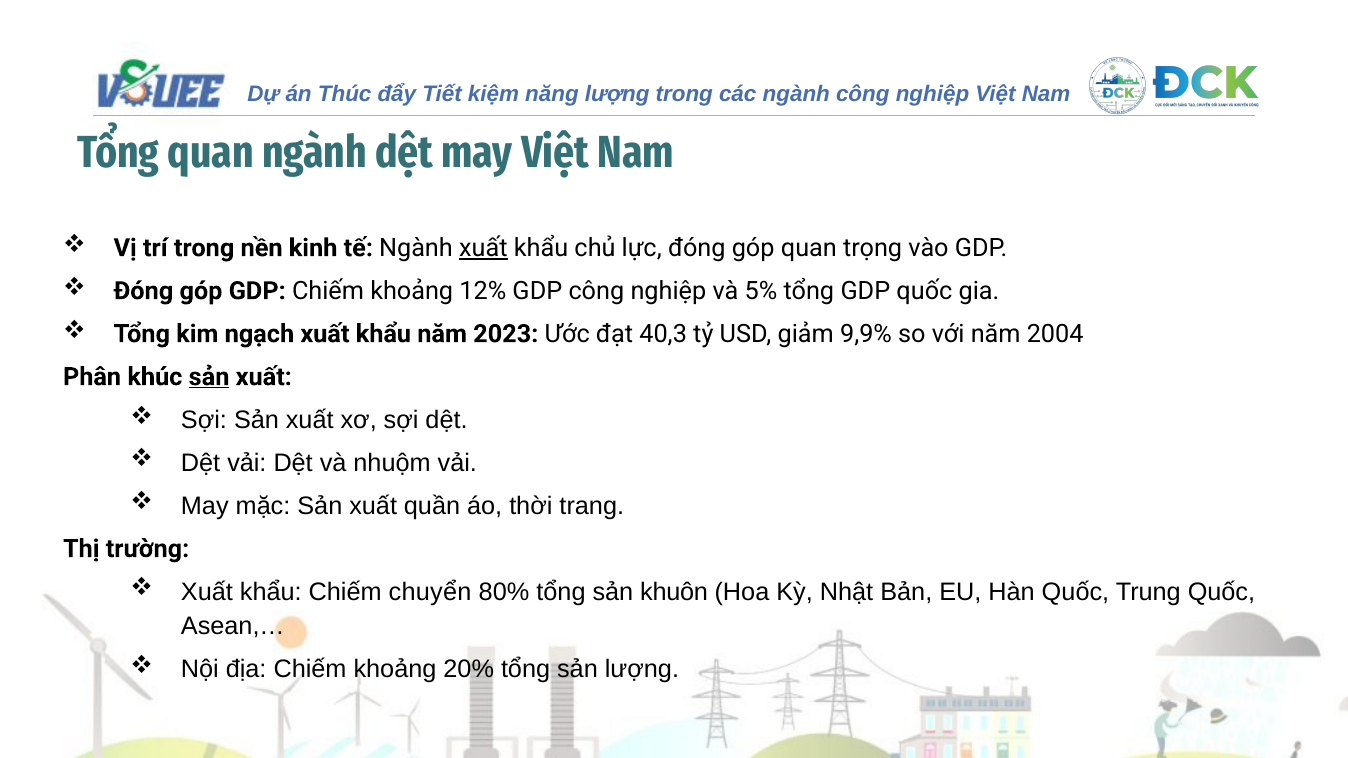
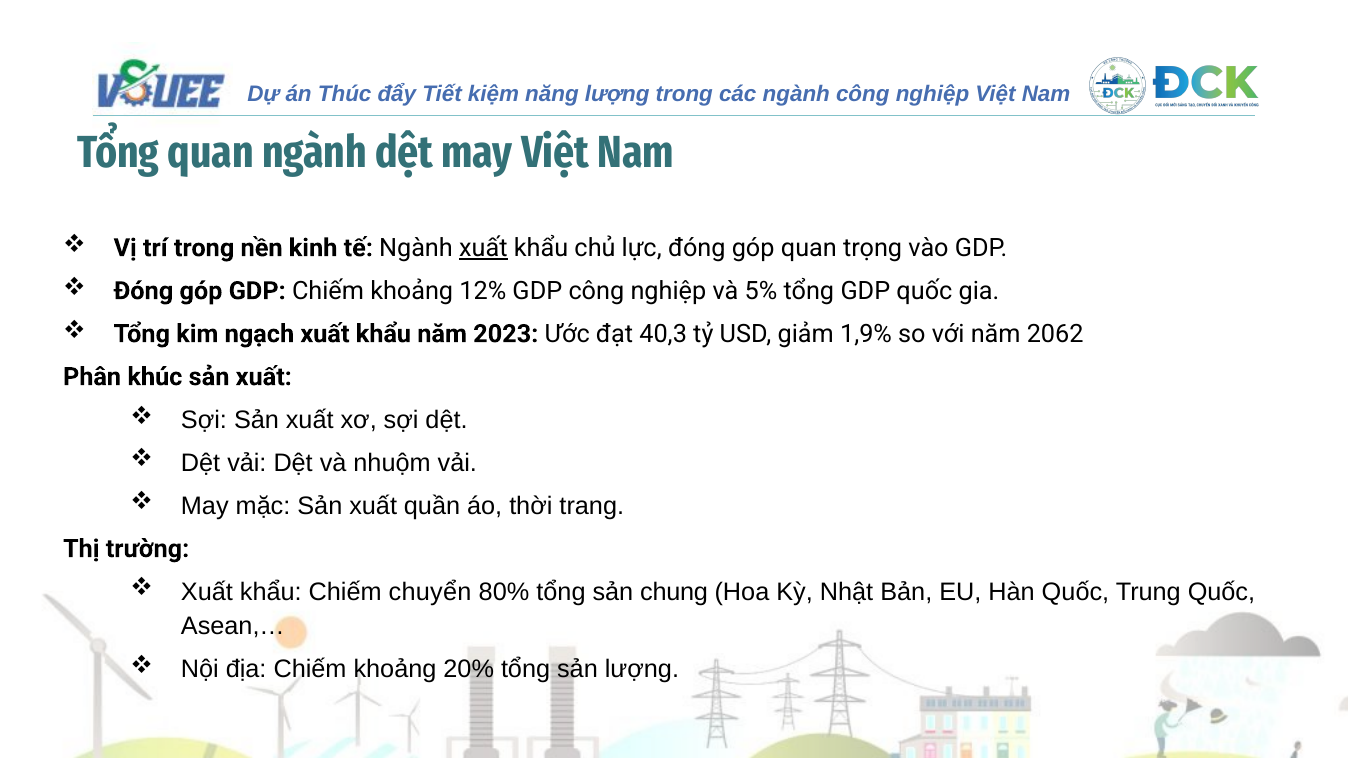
9,9%: 9,9% -> 1,9% (866, 334)
2004: 2004 -> 2062 (1055, 334)
sản underline: present -> none (209, 377)
khuôn: khuôn -> chung (674, 592)
